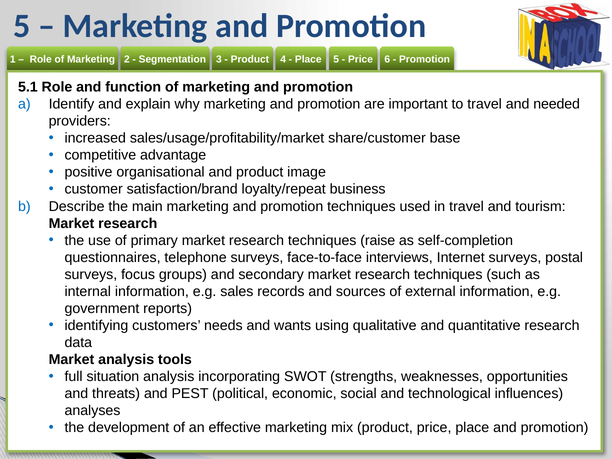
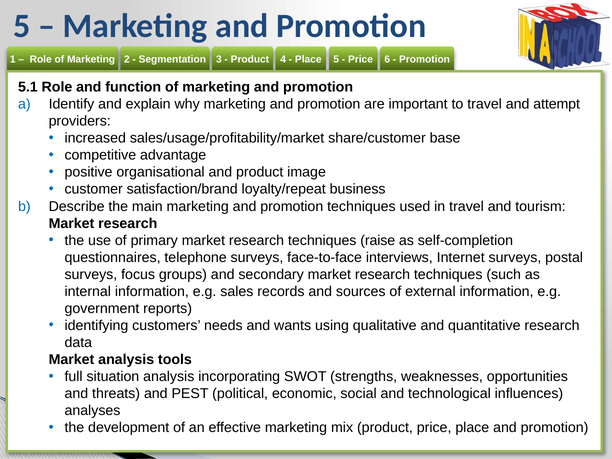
needed: needed -> attempt (557, 104)
